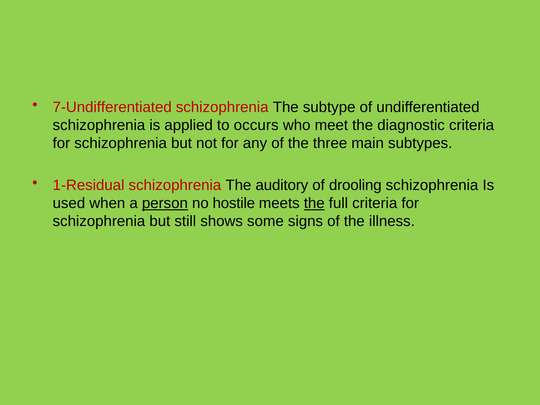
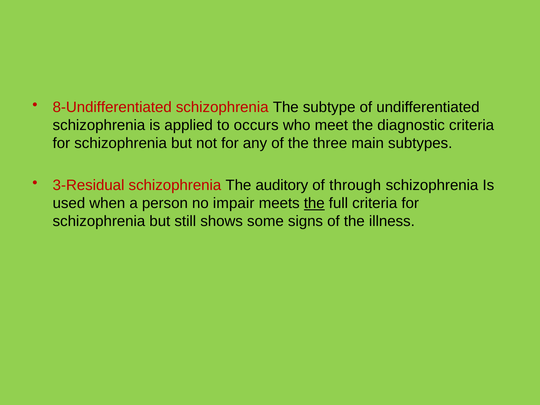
7-Undifferentiated: 7-Undifferentiated -> 8-Undifferentiated (112, 107)
1-Residual: 1-Residual -> 3-Residual (89, 185)
drooling: drooling -> through (355, 185)
person underline: present -> none (165, 203)
hostile: hostile -> impair (234, 203)
